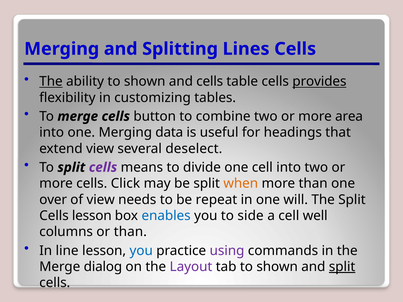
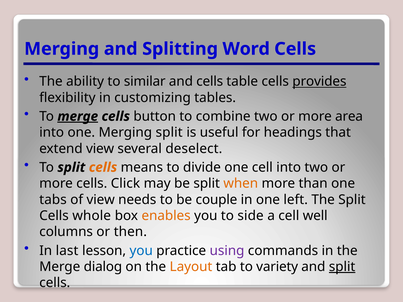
Lines: Lines -> Word (246, 49)
The underline: present -> none (51, 82)
ability to shown: shown -> similar (145, 82)
merge underline: none -> present (78, 116)
Merging data: data -> split (169, 133)
cells colour: purple -> orange (103, 168)
over: over -> tabs (53, 200)
repeat: repeat -> couple (216, 200)
will: will -> left (296, 200)
Cells lesson: lesson -> whole (92, 216)
enables colour: blue -> orange (166, 216)
or than: than -> then (130, 232)
line: line -> last (67, 251)
Layout colour: purple -> orange (191, 267)
tab to shown: shown -> variety (277, 267)
